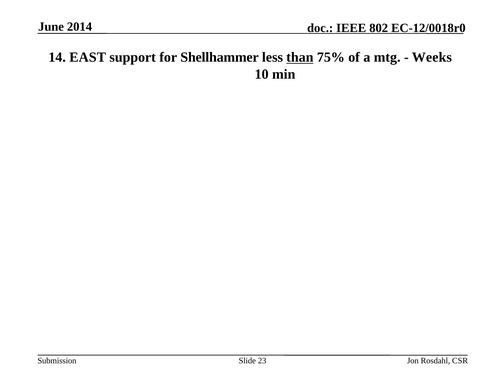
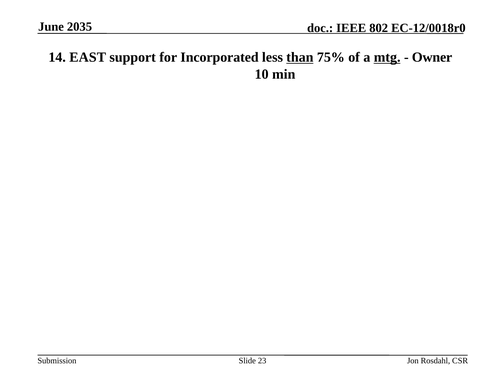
2014: 2014 -> 2035 (79, 27)
Shellhammer: Shellhammer -> Incorporated (220, 57)
mtg underline: none -> present (387, 57)
Weeks: Weeks -> Owner (432, 57)
